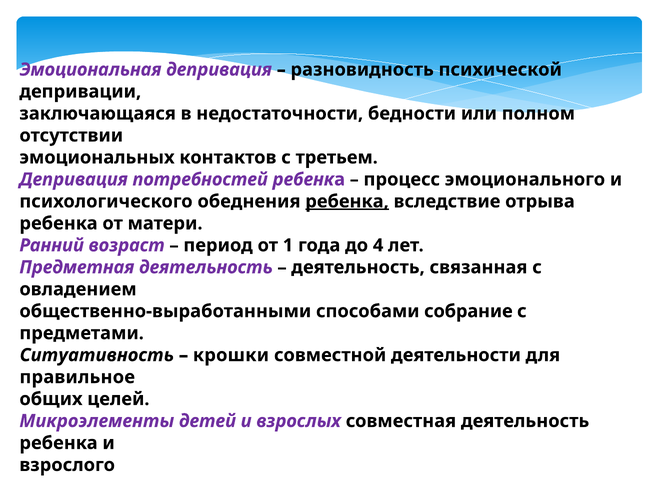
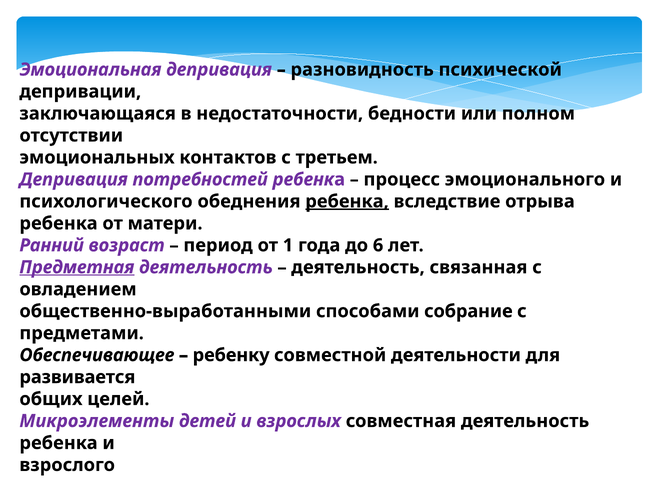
4: 4 -> 6 (378, 245)
Предметная underline: none -> present (77, 267)
Ситуативность: Ситуативность -> Обеспечивающее (97, 355)
крошки: крошки -> ребенку (231, 355)
правильное: правильное -> развивается (77, 377)
